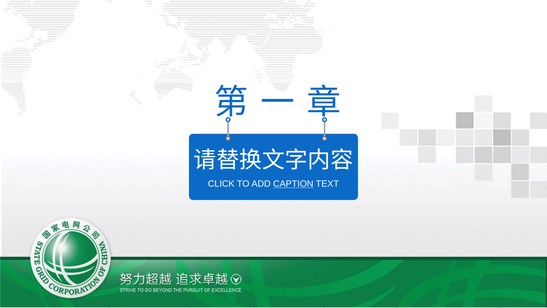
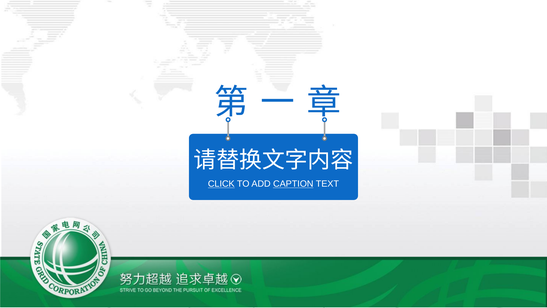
CLICK underline: none -> present (221, 184)
